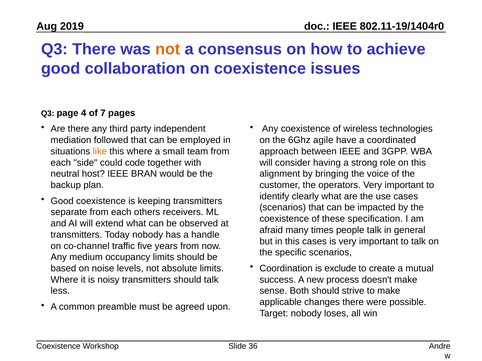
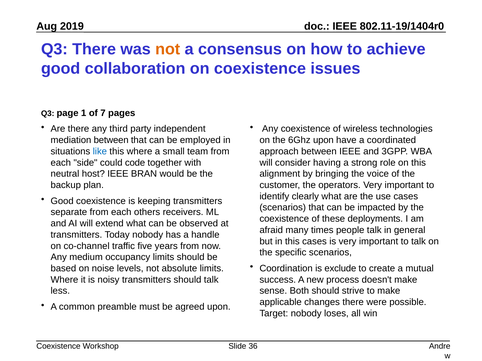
4: 4 -> 1 (84, 113)
mediation followed: followed -> between (111, 140)
6Ghz agile: agile -> upon (323, 140)
like colour: orange -> blue (100, 152)
specification: specification -> deployments (375, 219)
